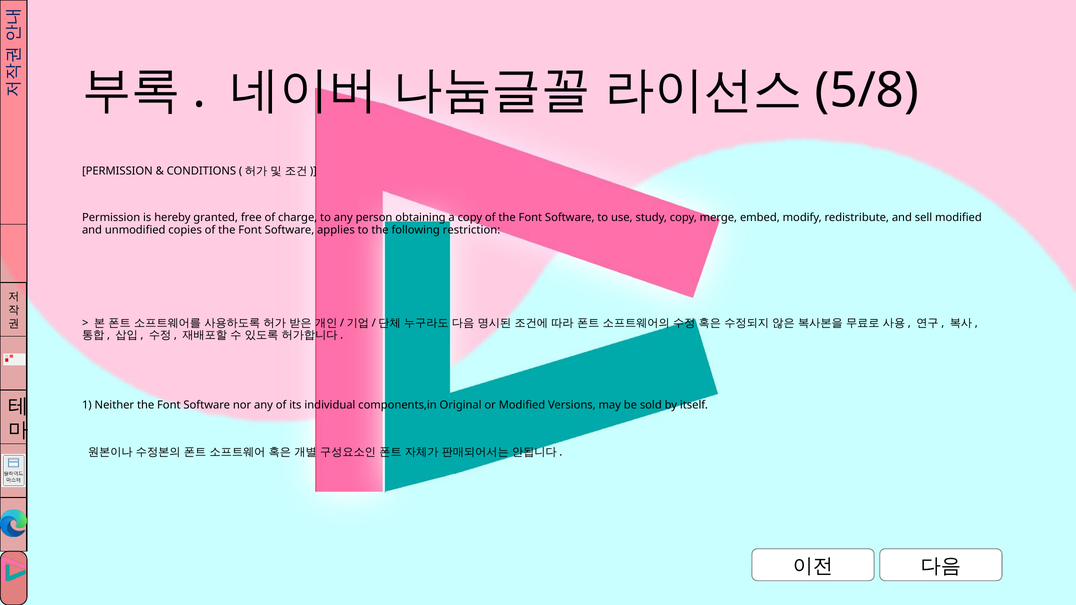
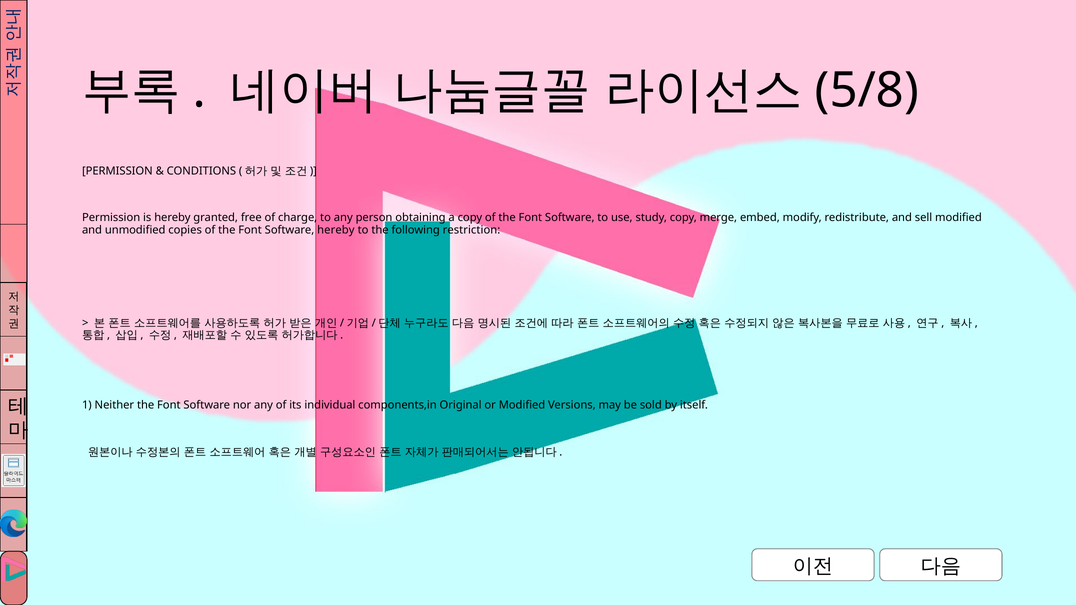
Software applies: applies -> hereby (336, 230)
